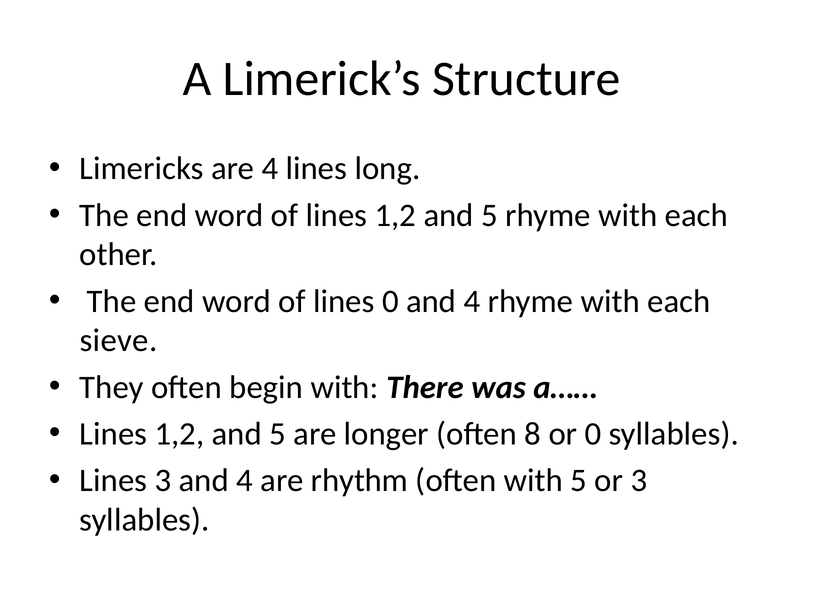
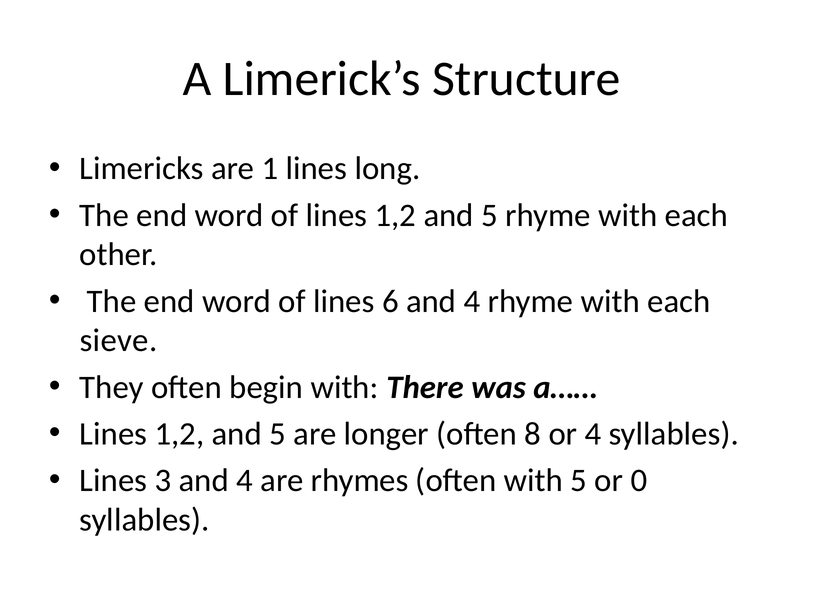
are 4: 4 -> 1 (270, 169)
lines 0: 0 -> 6 (390, 301)
or 0: 0 -> 4 (593, 434)
rhythm: rhythm -> rhymes (360, 481)
or 3: 3 -> 0 (639, 481)
